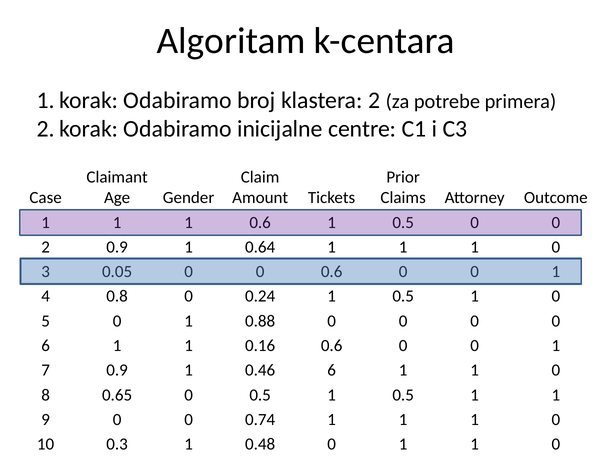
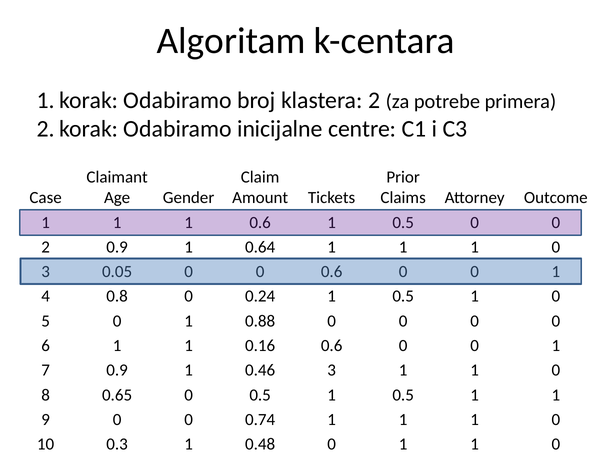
0.46 6: 6 -> 3 (332, 370)
